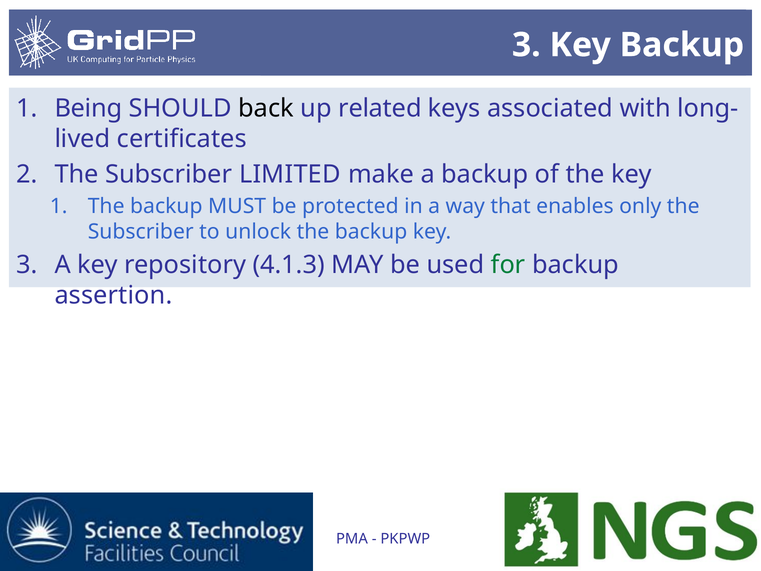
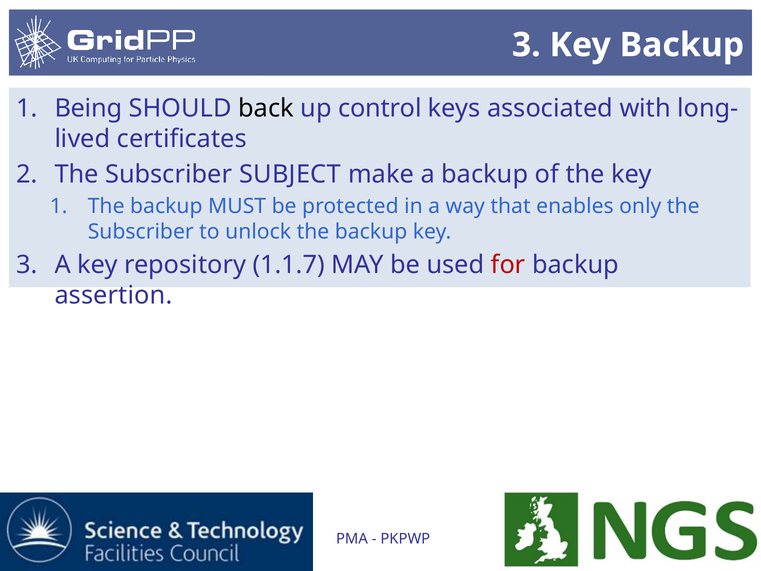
related: related -> control (380, 109)
LIMITED: LIMITED -> SUBJECT (290, 174)
4.1.3: 4.1.3 -> 1.1.7 (289, 265)
for colour: green -> red (508, 265)
